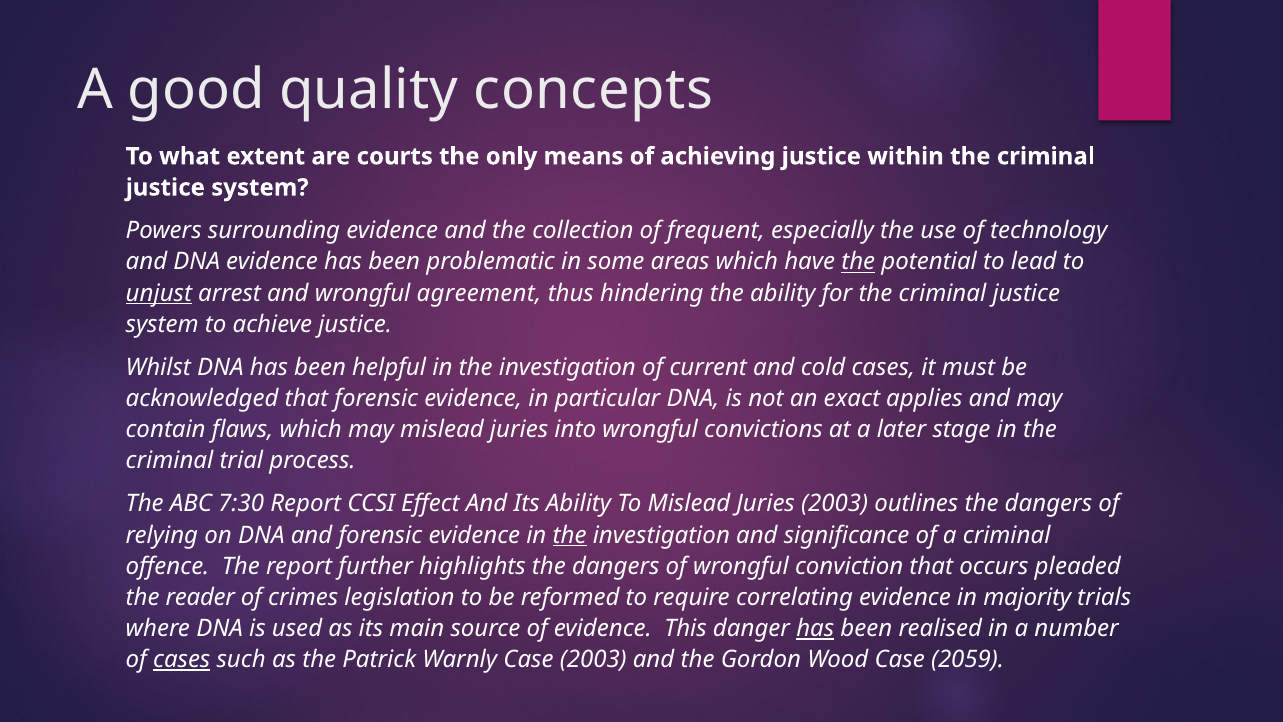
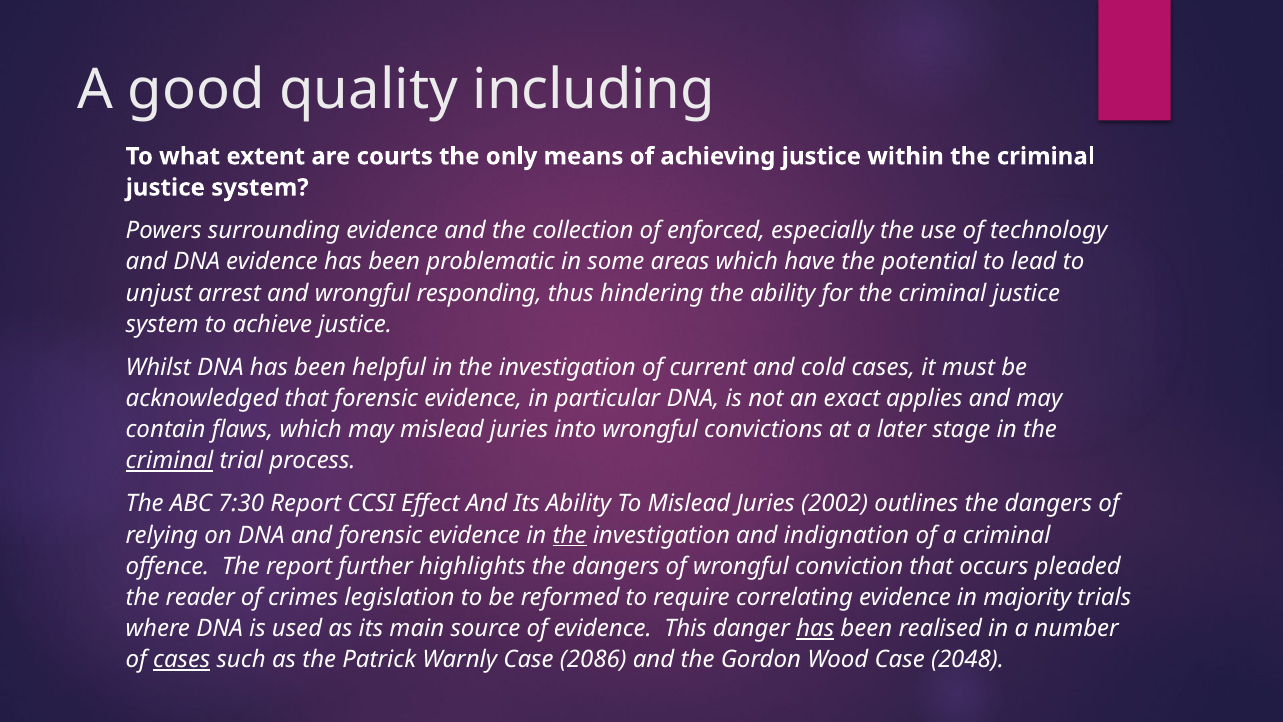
concepts: concepts -> including (594, 90)
frequent: frequent -> enforced (716, 231)
the underline: present -> none (858, 262)
unjust underline: present -> none (159, 293)
agreement: agreement -> responding (479, 293)
criminal underline: none -> present (170, 461)
Juries 2003: 2003 -> 2002 (835, 504)
significance: significance -> indignation (846, 535)
Case 2003: 2003 -> 2086 (593, 659)
2059: 2059 -> 2048 (968, 659)
